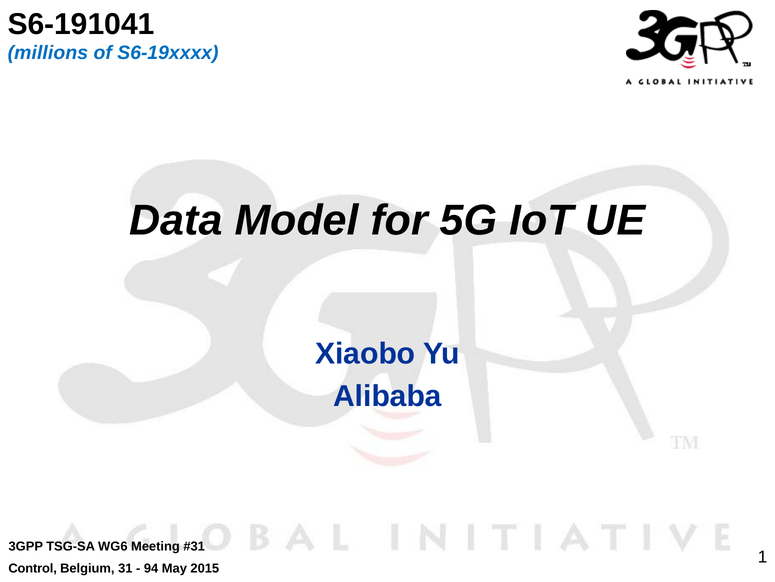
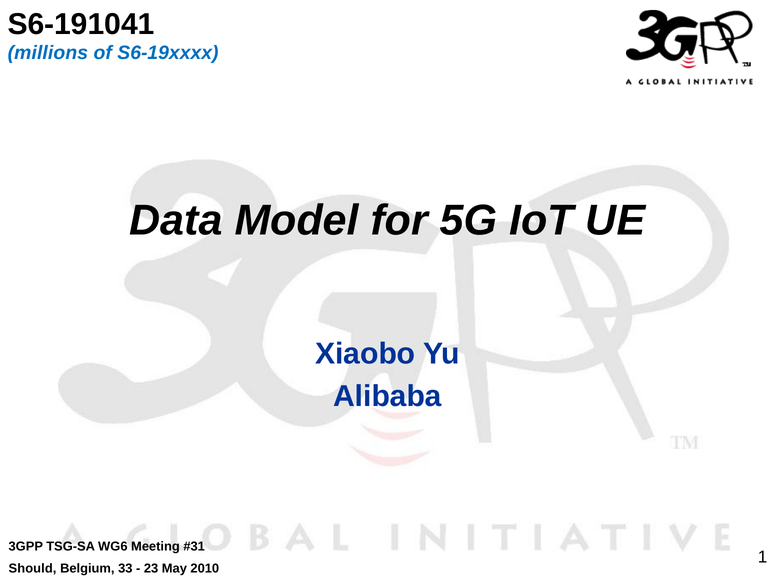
Control: Control -> Should (33, 568)
31: 31 -> 33 (125, 568)
94: 94 -> 23 (151, 568)
2015: 2015 -> 2010 (205, 568)
